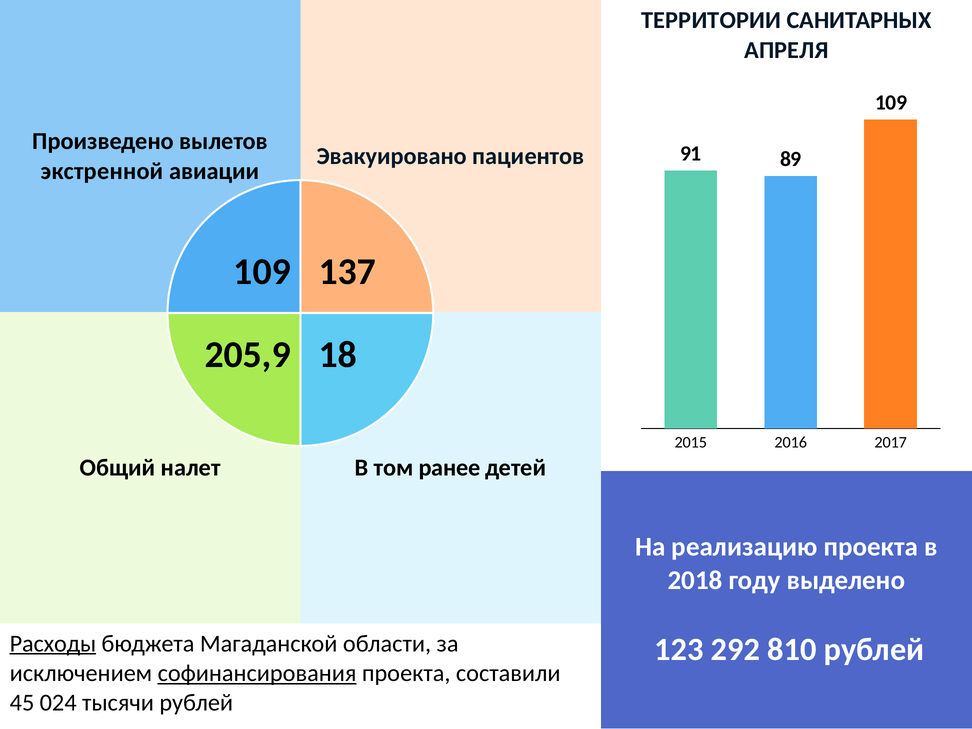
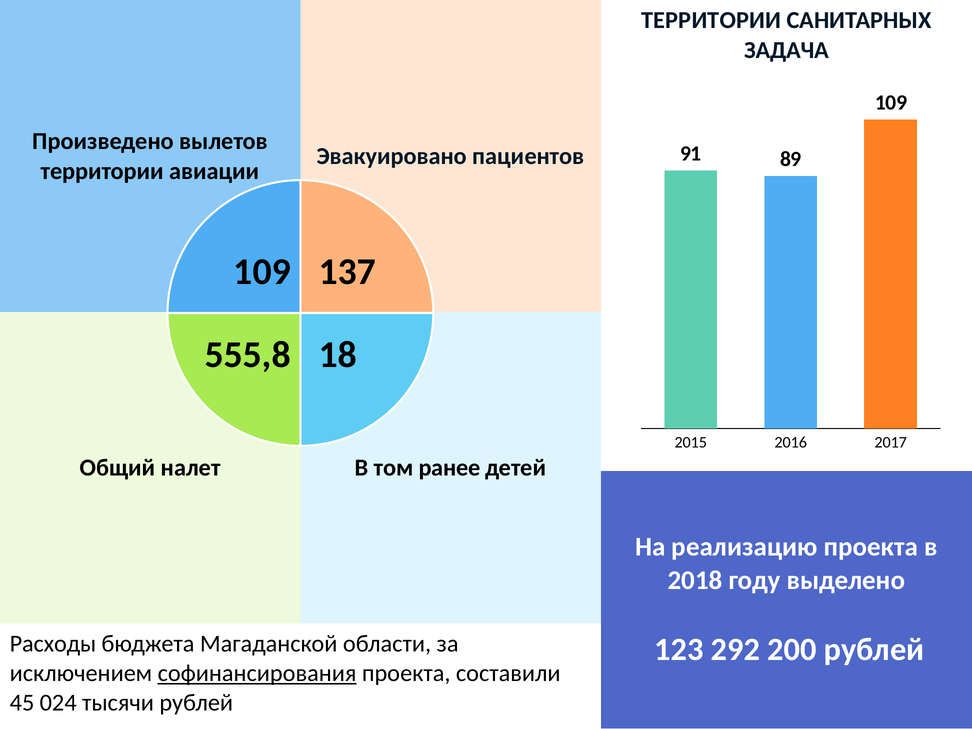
АПРЕЛЯ: АПРЕЛЯ -> ЗАДАЧА (787, 50)
экстренной: экстренной -> территории (102, 171)
205,9: 205,9 -> 555,8 (248, 355)
Расходы underline: present -> none (53, 644)
810: 810 -> 200 (792, 649)
